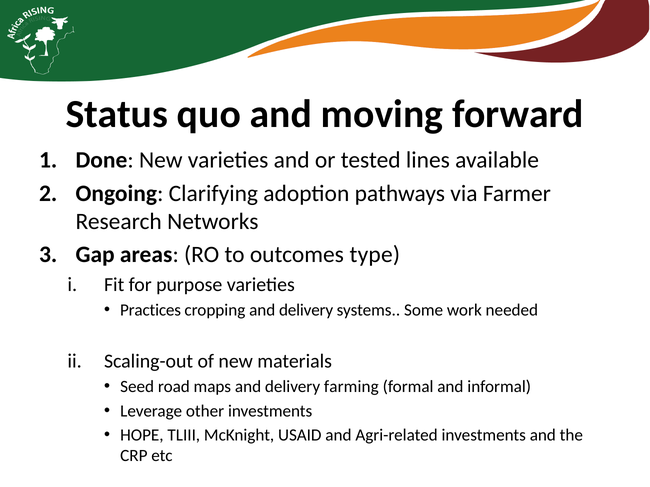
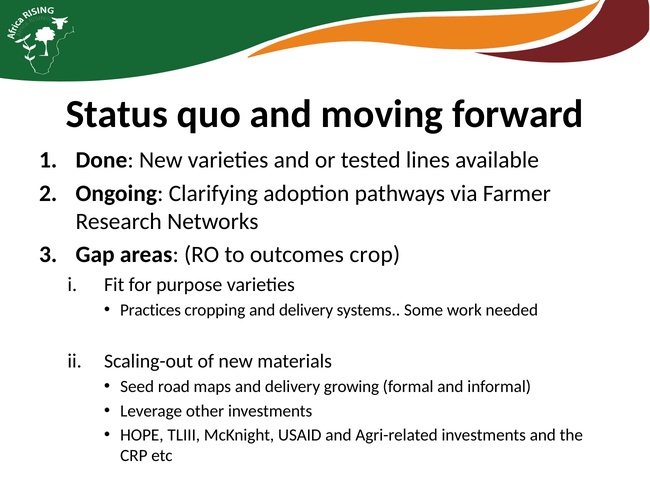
type: type -> crop (375, 255)
farming: farming -> growing (352, 387)
